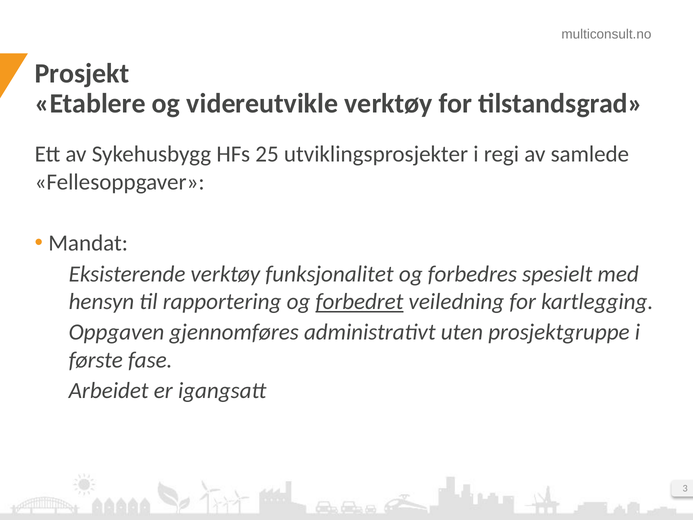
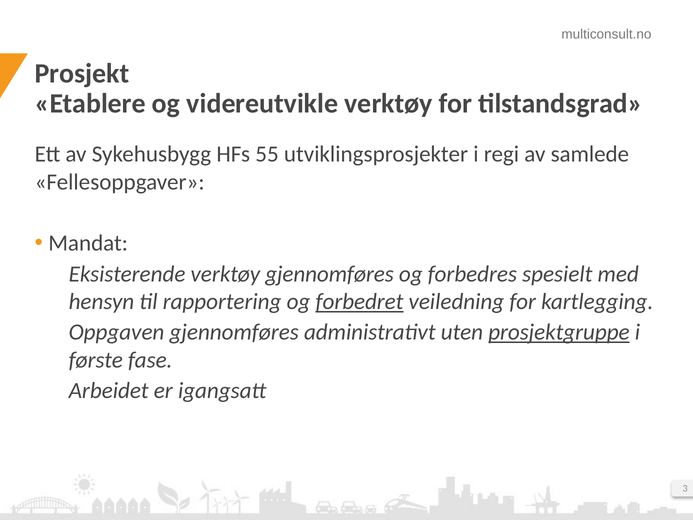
25: 25 -> 55 (267, 154)
verktøy funksjonalitet: funksjonalitet -> gjennomføres (330, 274)
prosjektgruppe underline: none -> present (559, 332)
